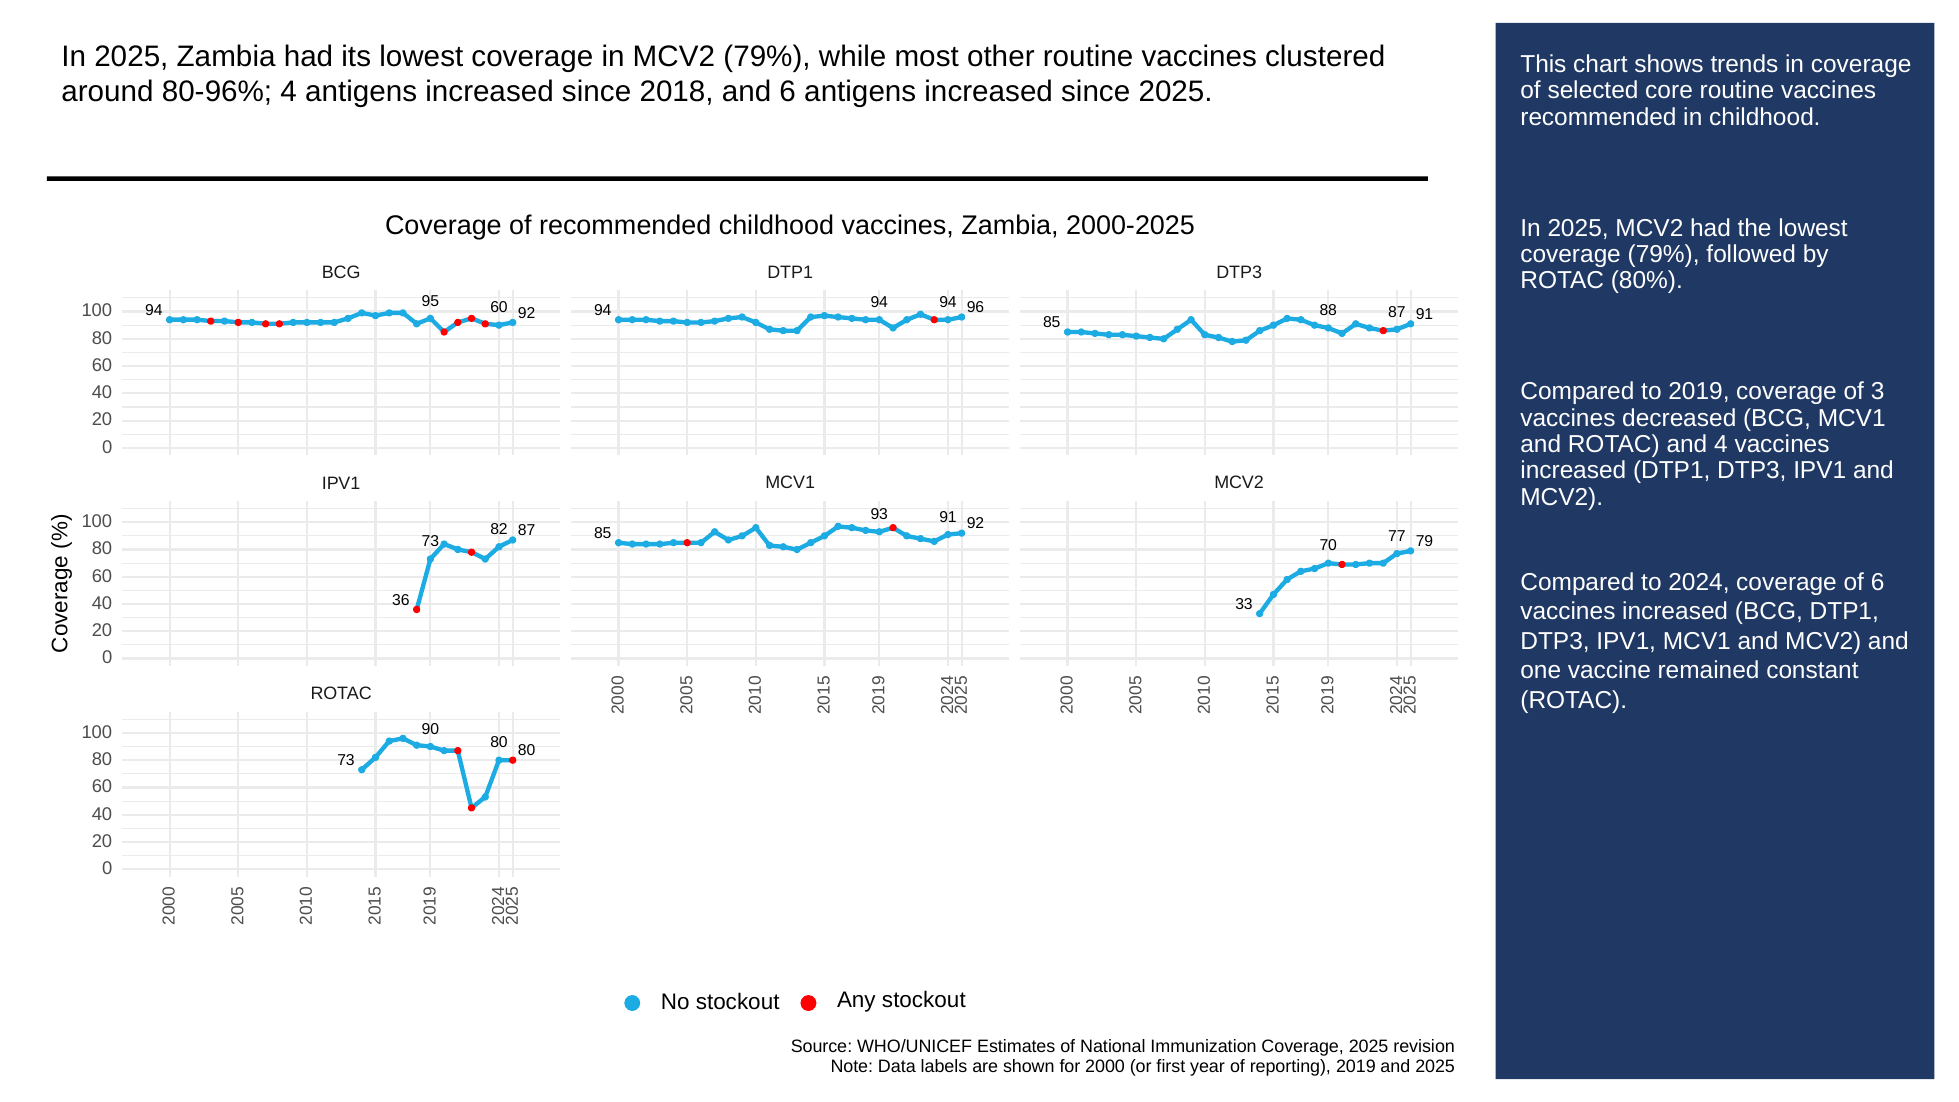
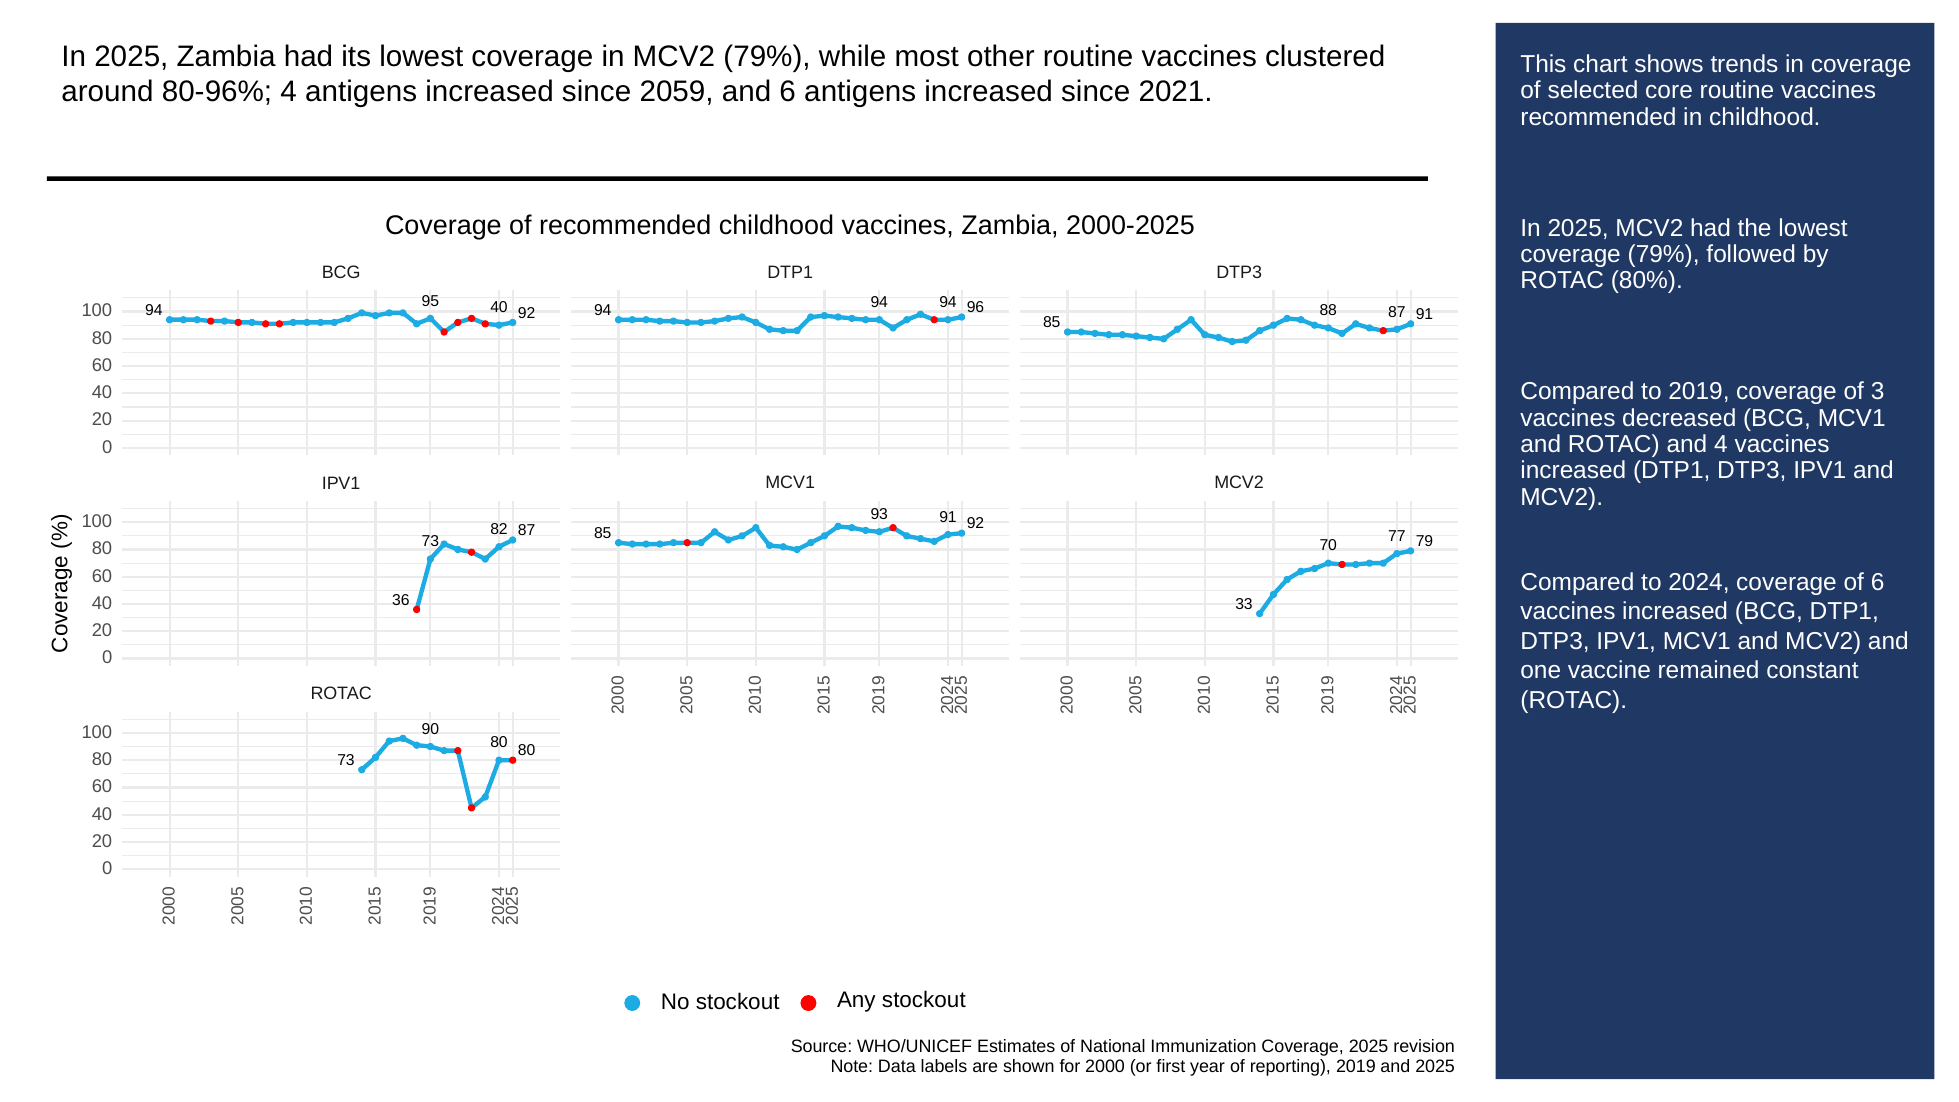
2018: 2018 -> 2059 (677, 92)
since 2025: 2025 -> 2021 (1176, 92)
95 60: 60 -> 40 (499, 308)
